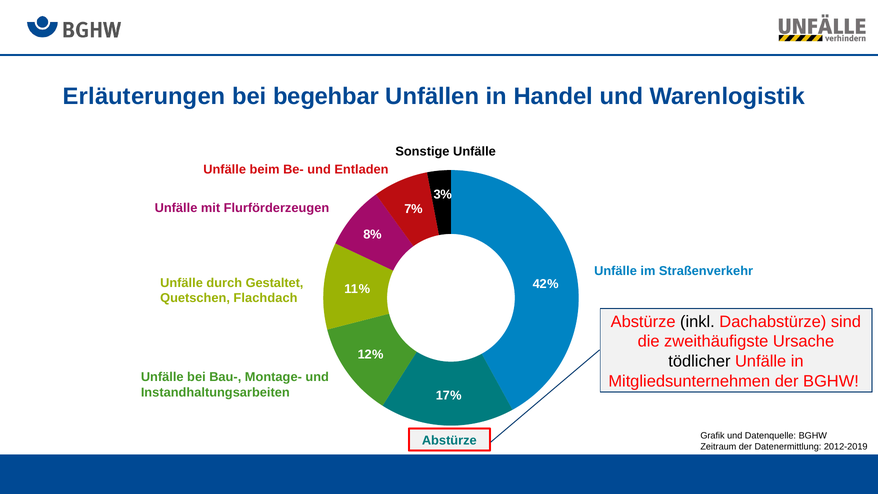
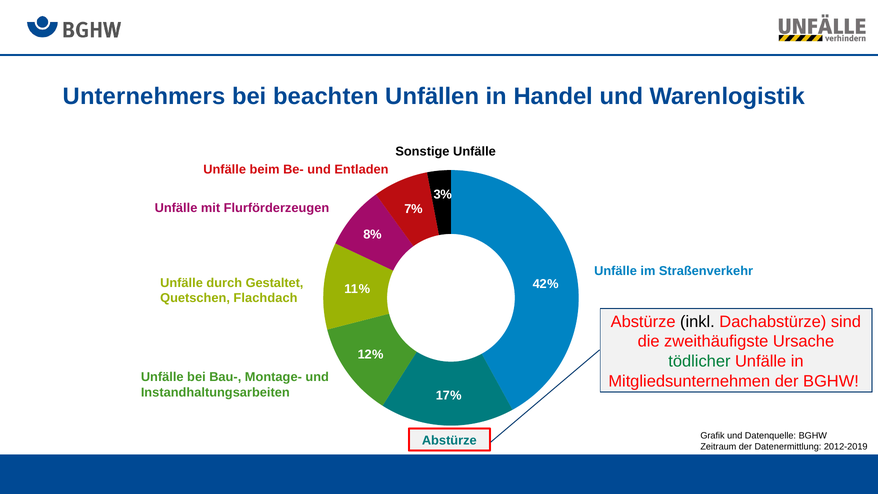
Erläuterungen: Erläuterungen -> Unternehmers (144, 96)
begehbar: begehbar -> beachten (326, 96)
tödlicher colour: black -> green (699, 361)
